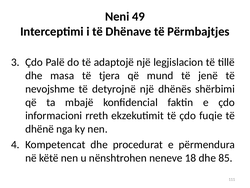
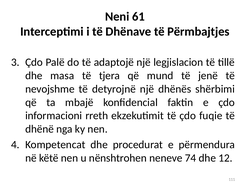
49: 49 -> 61 (139, 17)
18: 18 -> 74 (191, 158)
85: 85 -> 12 (225, 158)
